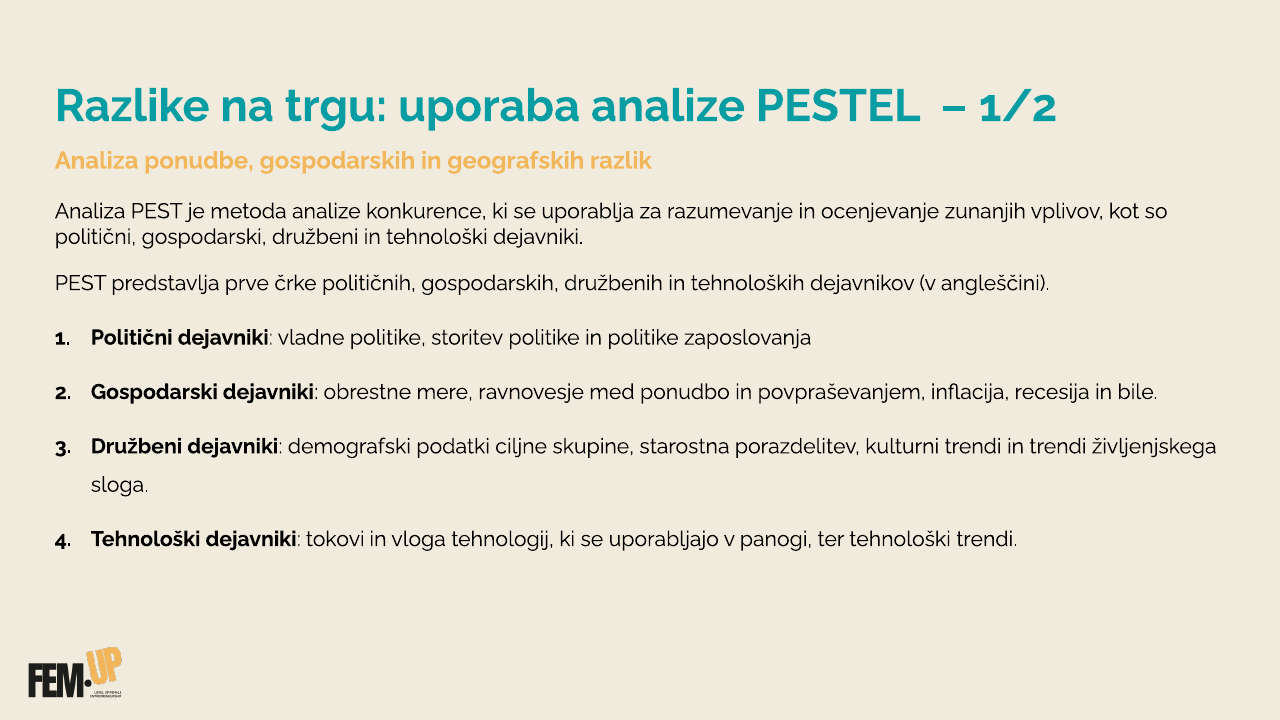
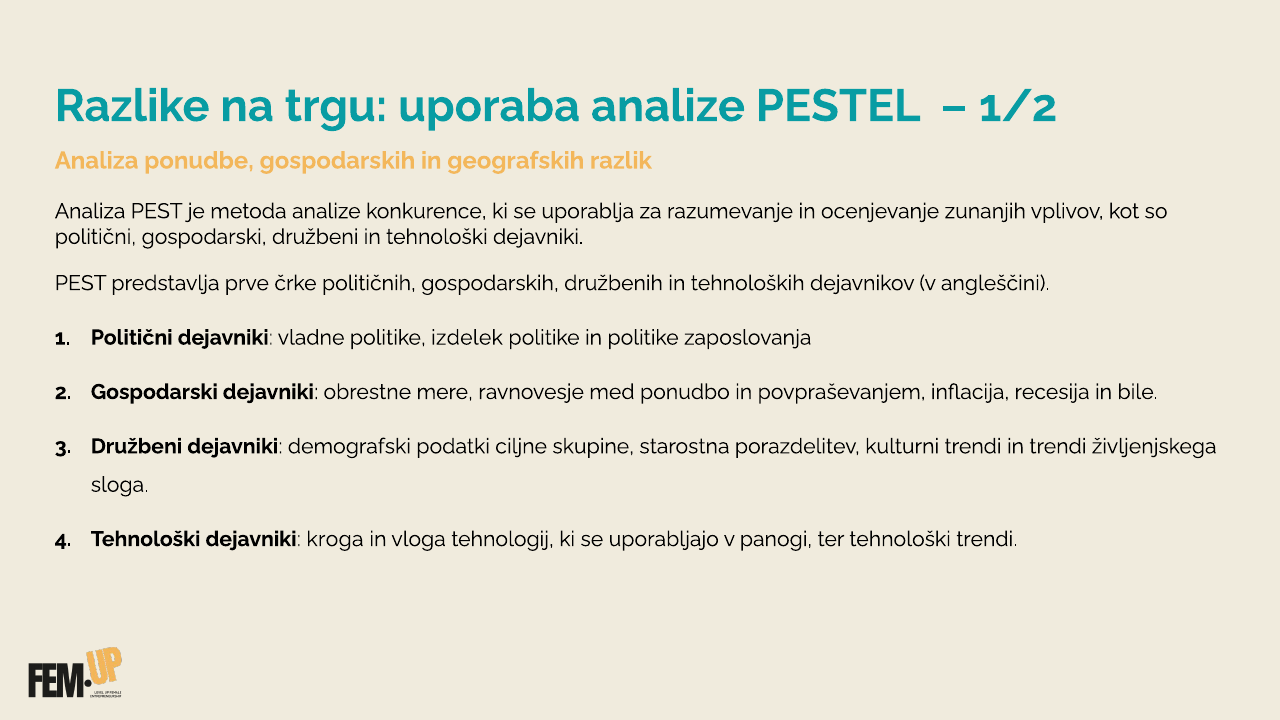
storitev: storitev -> izdelek (467, 338)
tokovi: tokovi -> kroga (335, 539)
